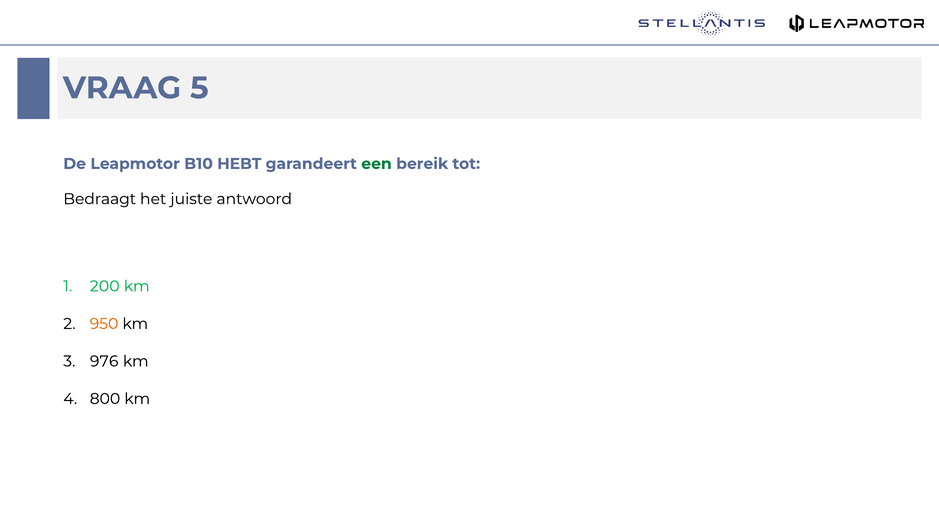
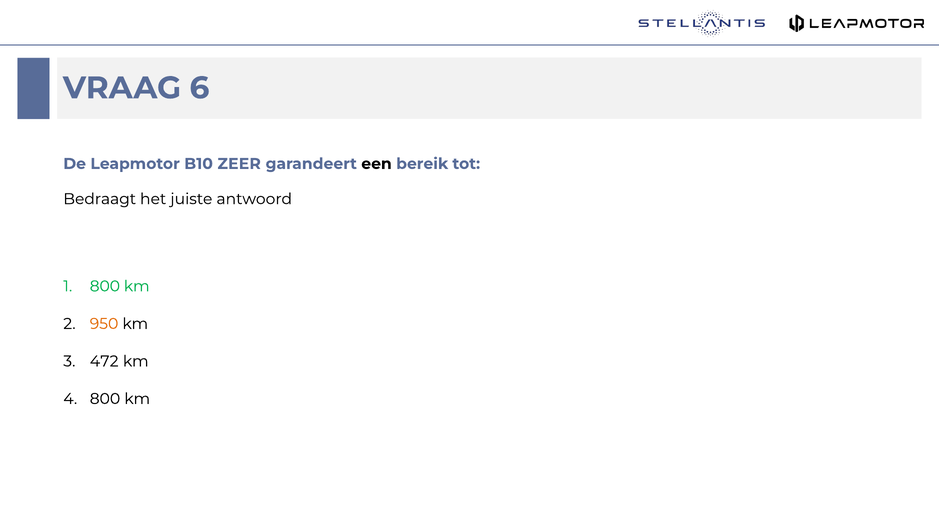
5: 5 -> 6 (199, 88)
HEBT: HEBT -> ZEER (239, 164)
een colour: green -> black (376, 164)
200: 200 -> 800 (105, 286)
976: 976 -> 472 (104, 361)
